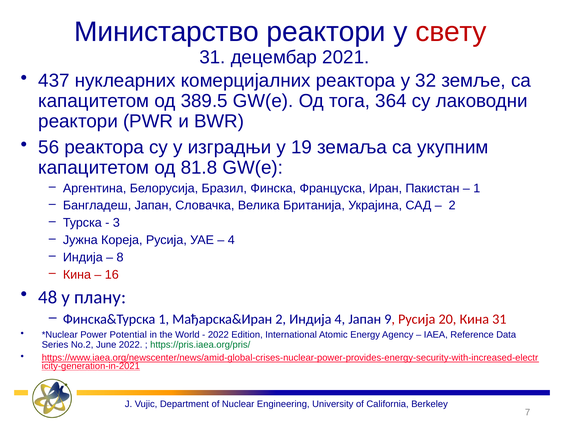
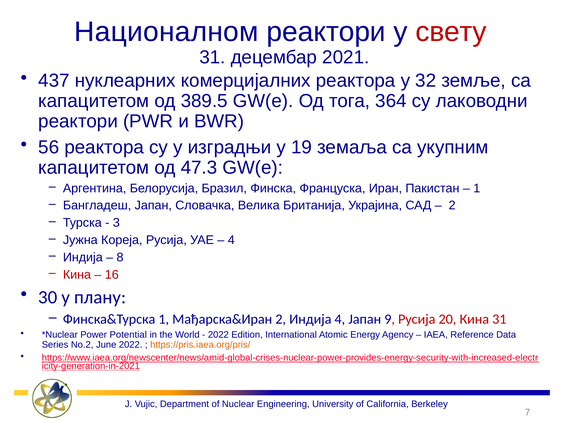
Министарство: Министарство -> Националном (166, 32)
81.8: 81.8 -> 47.3 (199, 168)
48: 48 -> 30 (48, 297)
https://pris.iaea.org/pris/ colour: green -> orange (200, 345)
